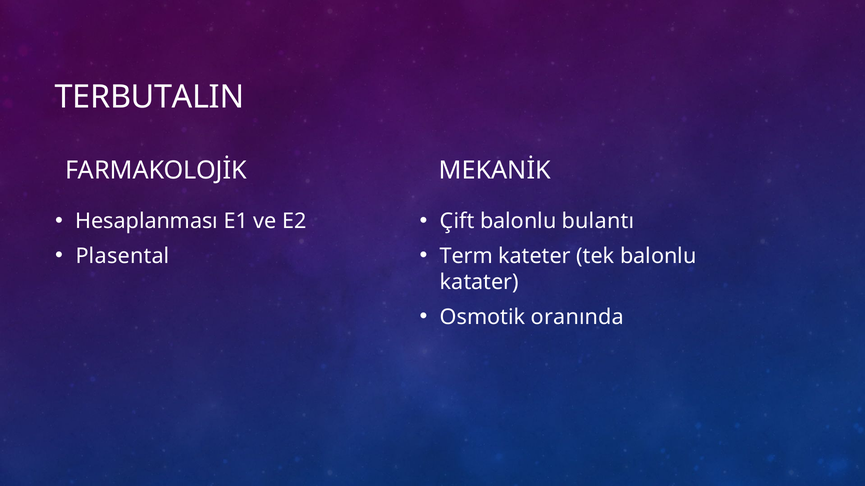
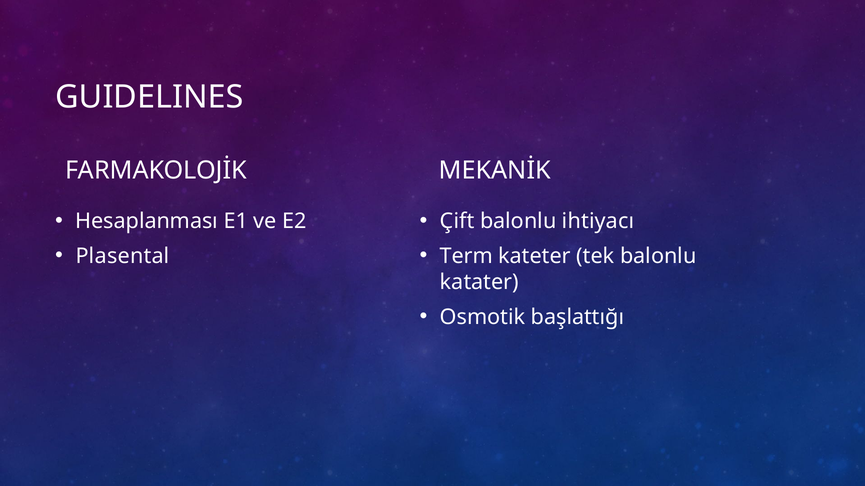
TERBUTALIN: TERBUTALIN -> GUIDELINES (149, 97)
bulantı: bulantı -> ihtiyacı (598, 221)
oranında: oranında -> başlattığı (578, 317)
